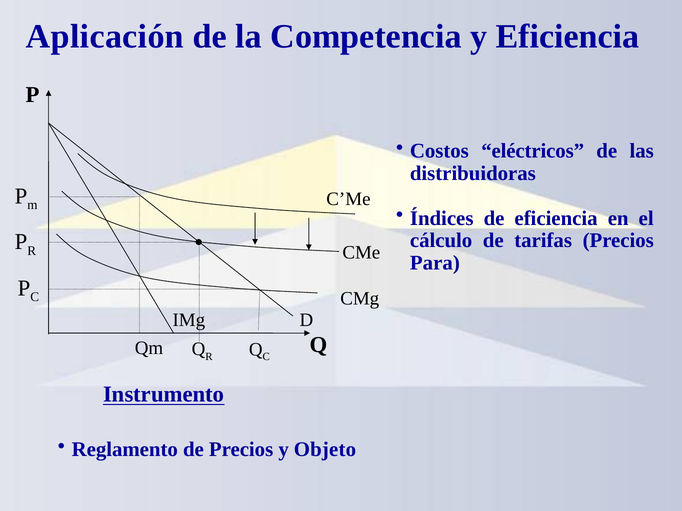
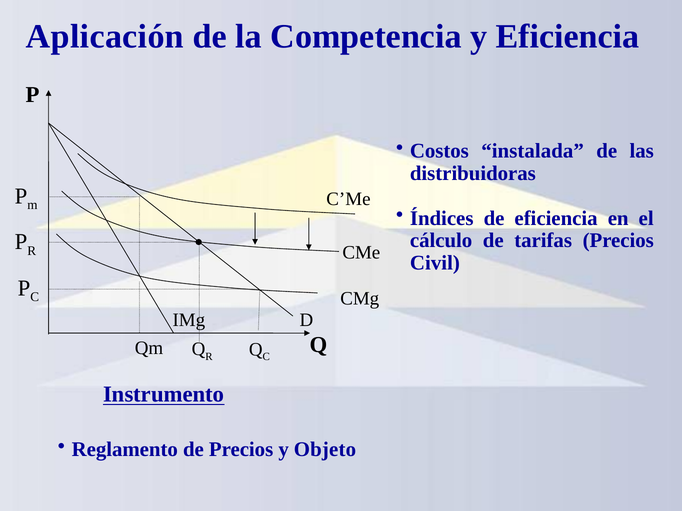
eléctricos: eléctricos -> instalada (533, 151)
Para: Para -> Civil (435, 263)
